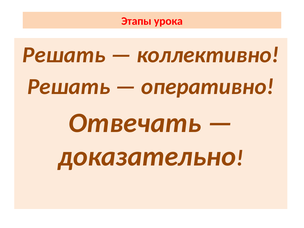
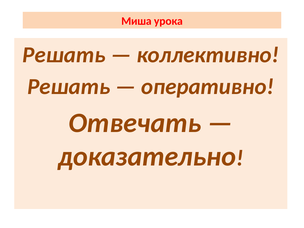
Этапы: Этапы -> Миша (136, 21)
